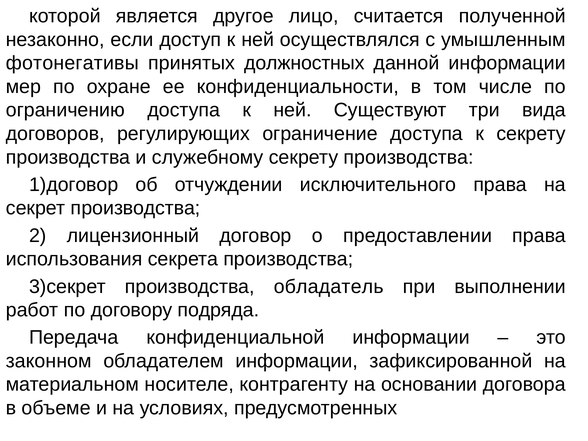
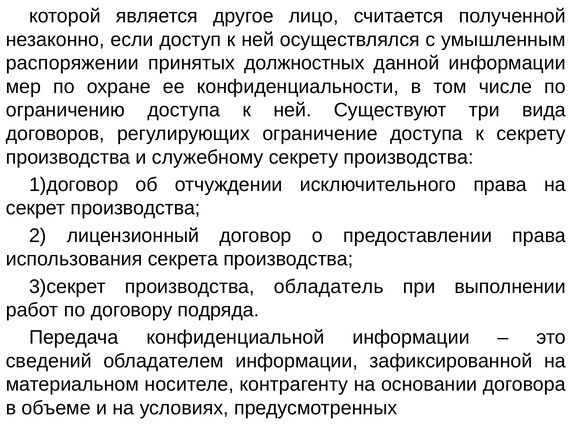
фотонегативы: фотонегативы -> распоряжении (72, 63)
законном: законном -> сведений (49, 361)
